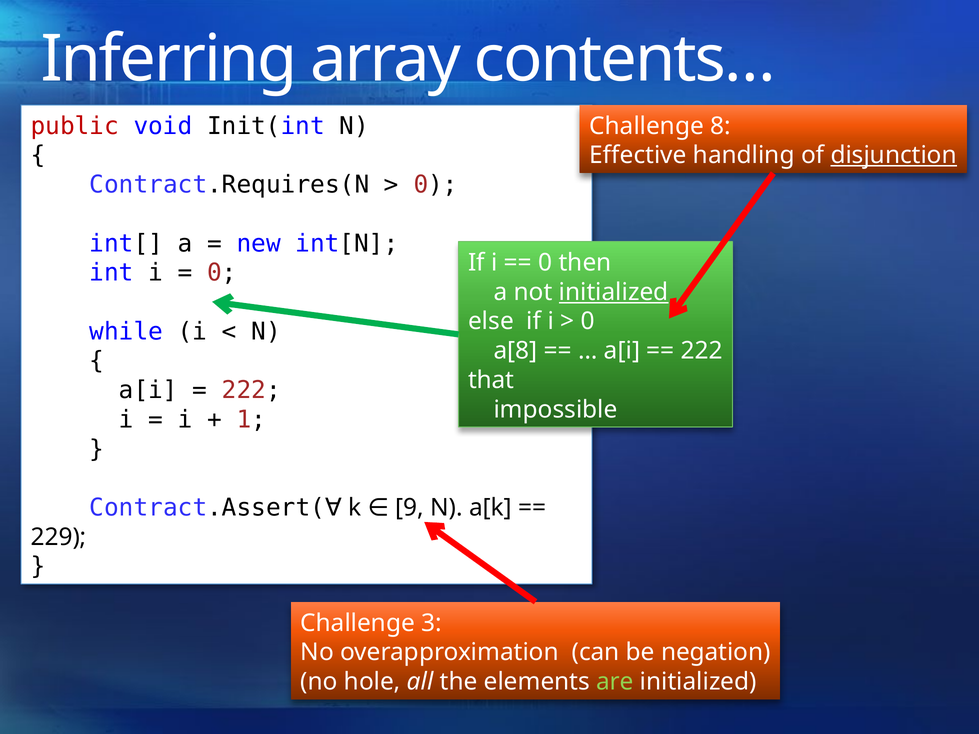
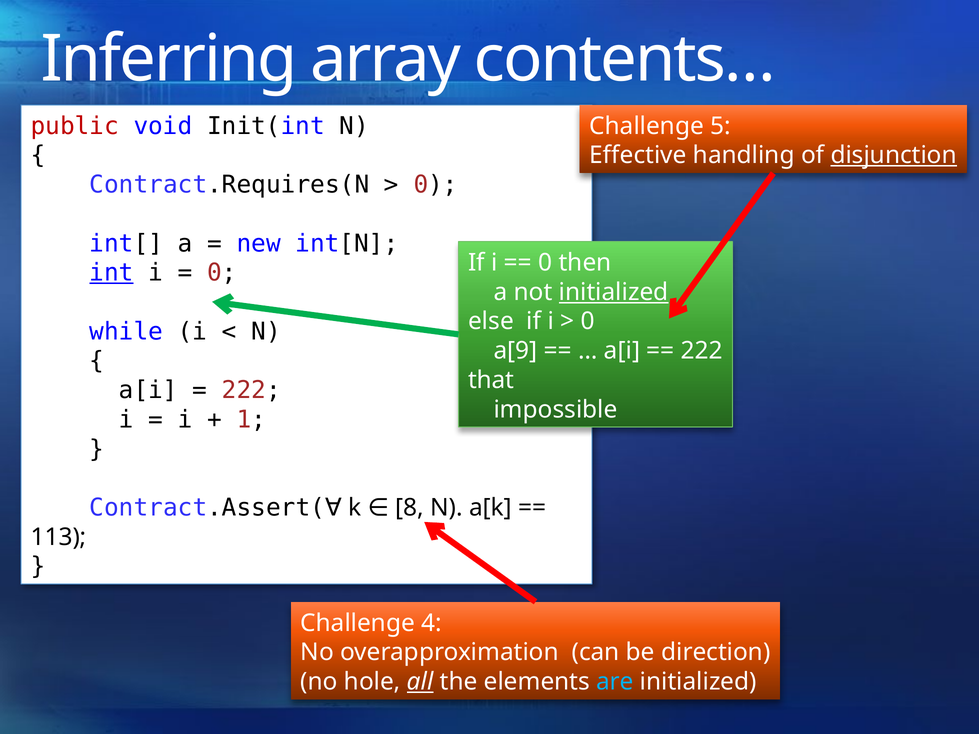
8: 8 -> 5 (721, 126)
int underline: none -> present (112, 273)
a[8: a[8 -> a[9 (516, 351)
9: 9 -> 8 (410, 508)
229: 229 -> 113 (58, 537)
3: 3 -> 4 (432, 623)
negation: negation -> direction (716, 653)
all underline: none -> present (420, 682)
are colour: light green -> light blue (615, 682)
